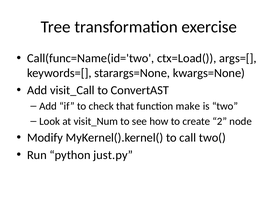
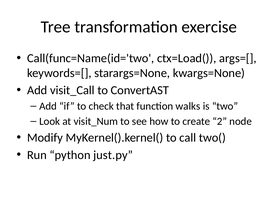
make: make -> walks (188, 106)
